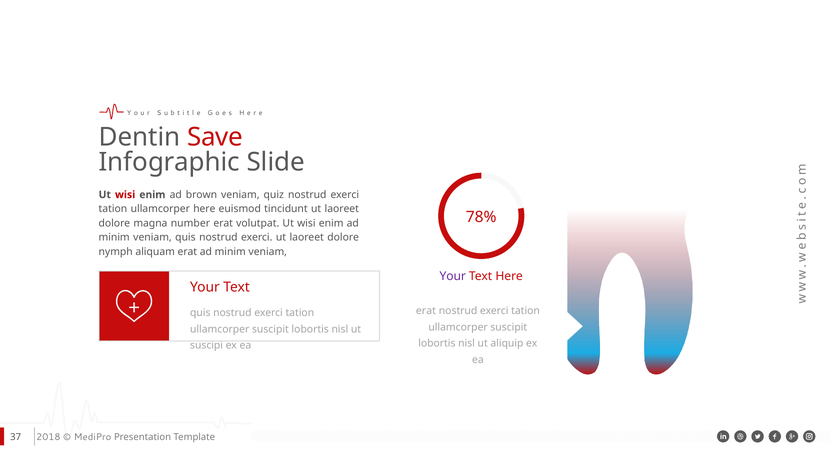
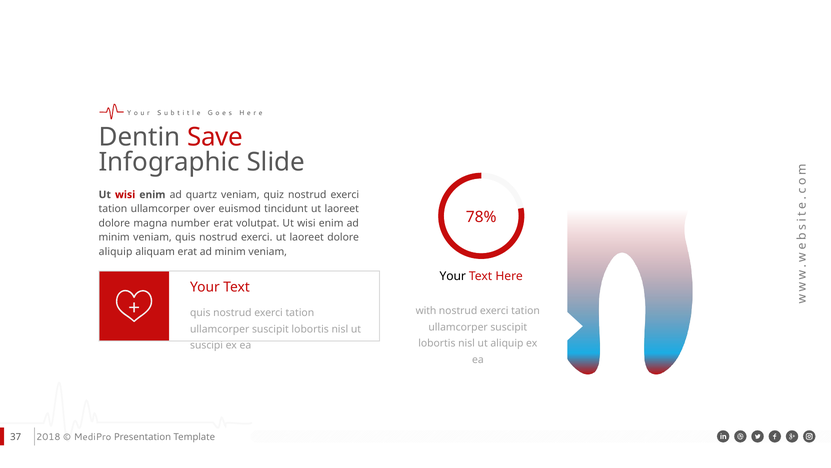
brown: brown -> quartz (201, 194)
ullamcorper here: here -> over (204, 209)
nymph: nymph -> aliquip (116, 251)
Your colour: purple -> black (453, 276)
erat: erat -> with (426, 311)
